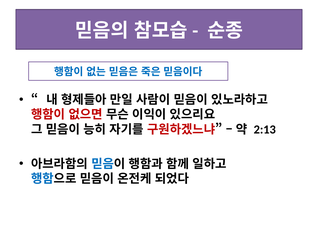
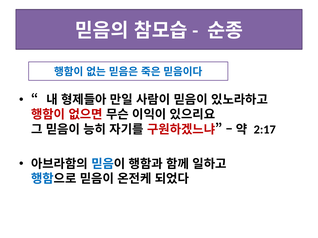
2:13: 2:13 -> 2:17 (265, 130)
